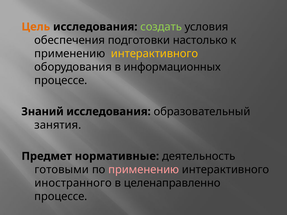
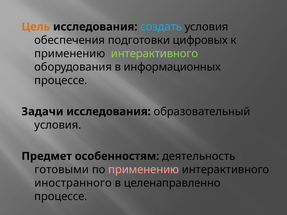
создать colour: light green -> light blue (161, 27)
настолько: настолько -> цифровых (200, 40)
интерактивного colour: yellow -> light green (155, 54)
Знаний: Знаний -> Задачи (42, 112)
занятия: занятия -> условия (58, 125)
нормативные: нормативные -> особенностям (117, 156)
